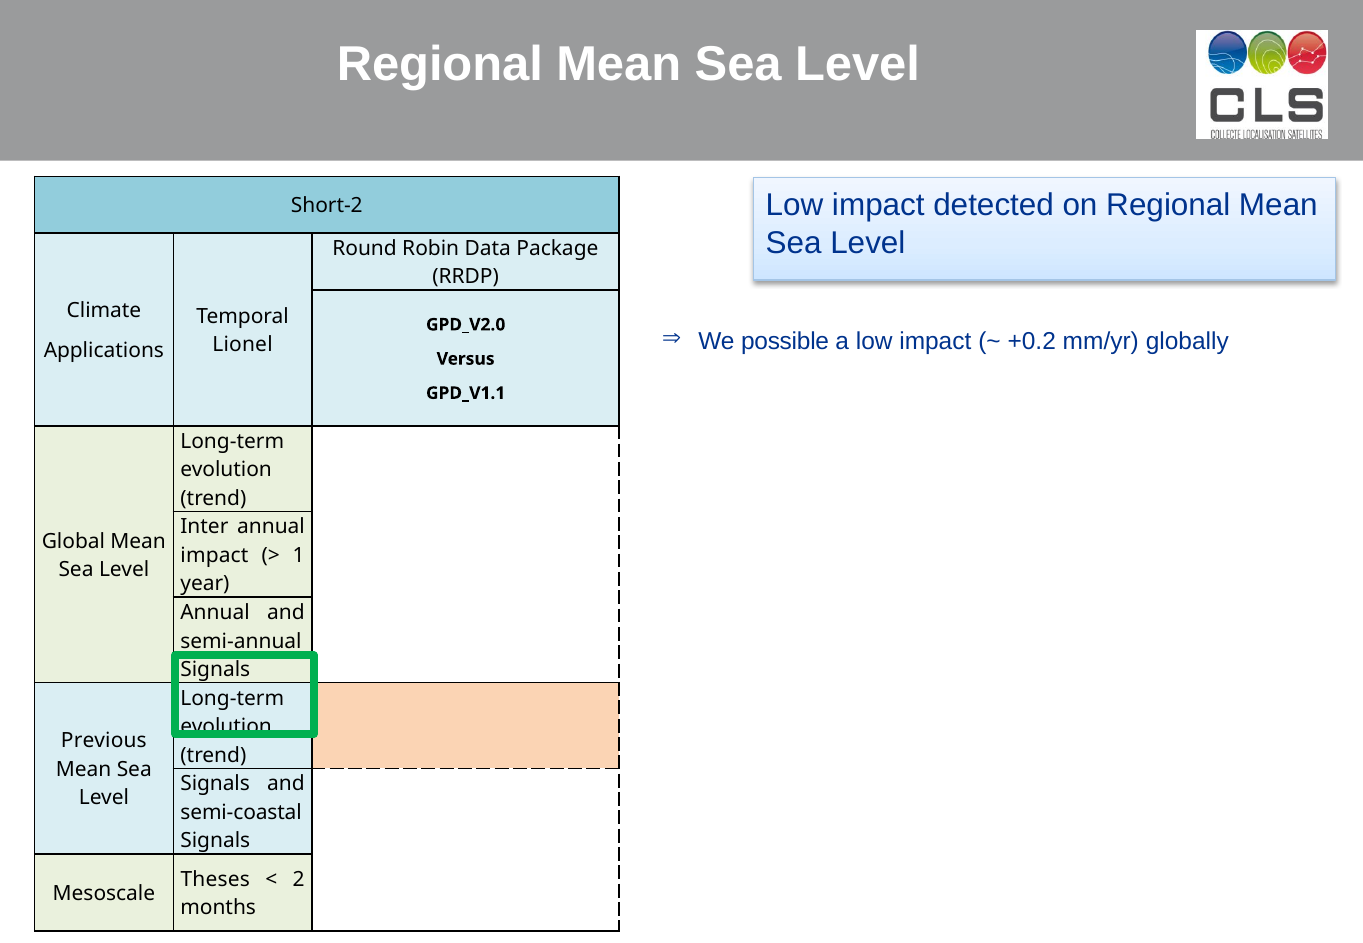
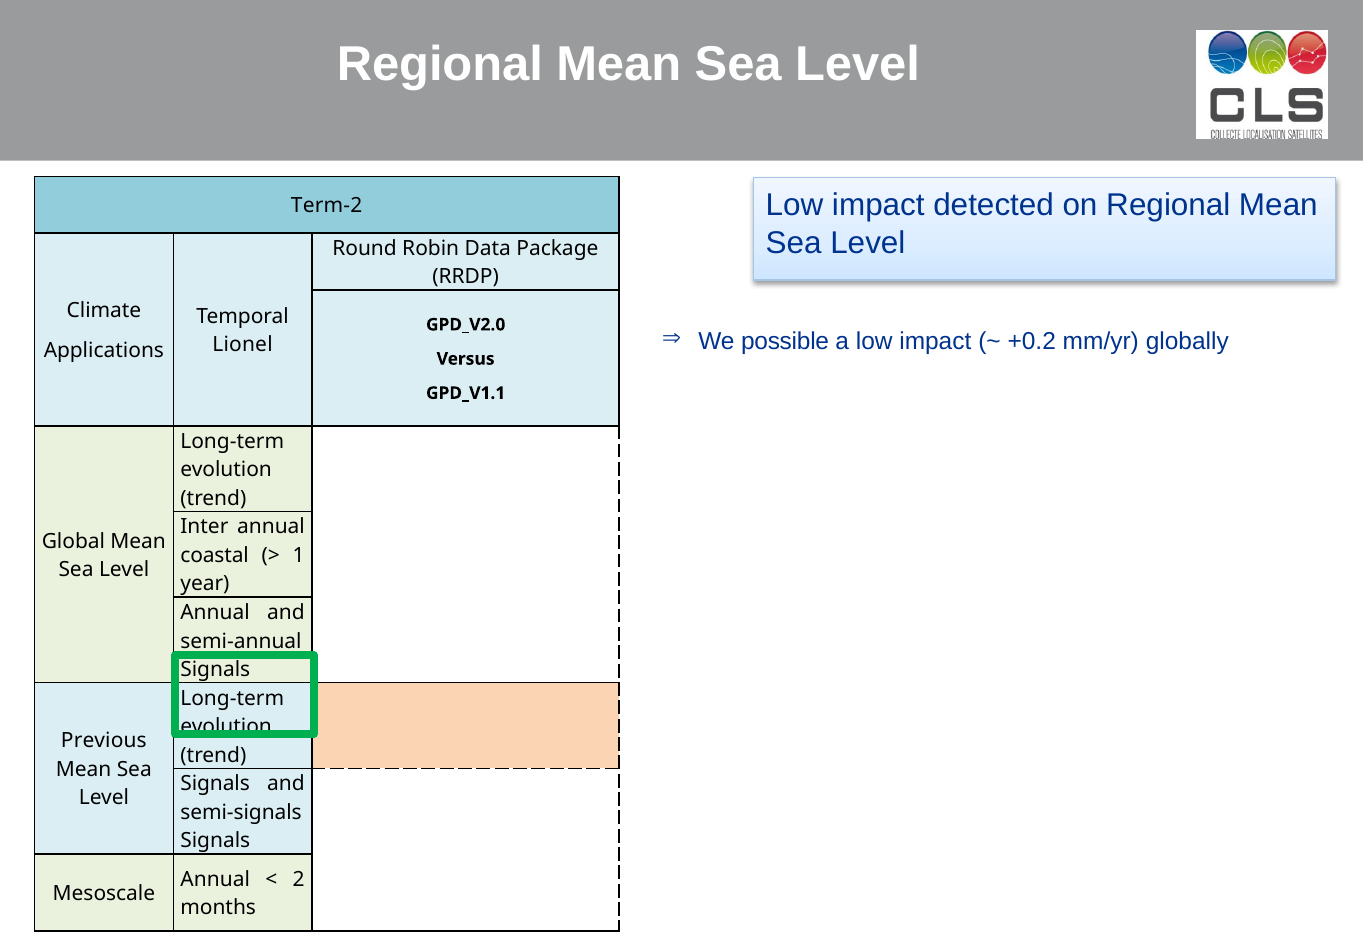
Short-2: Short-2 -> Term-2 (327, 206)
impact: impact -> coastal (215, 556)
semi-coastal: semi-coastal -> semi-signals (241, 813)
Theses: Theses -> Annual (215, 880)
